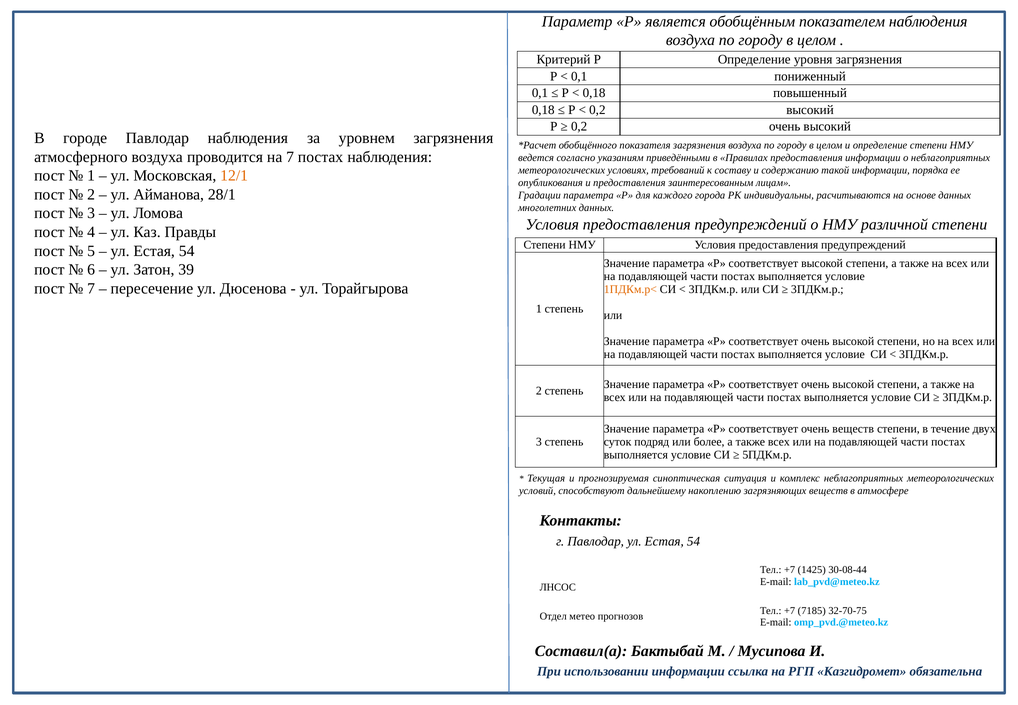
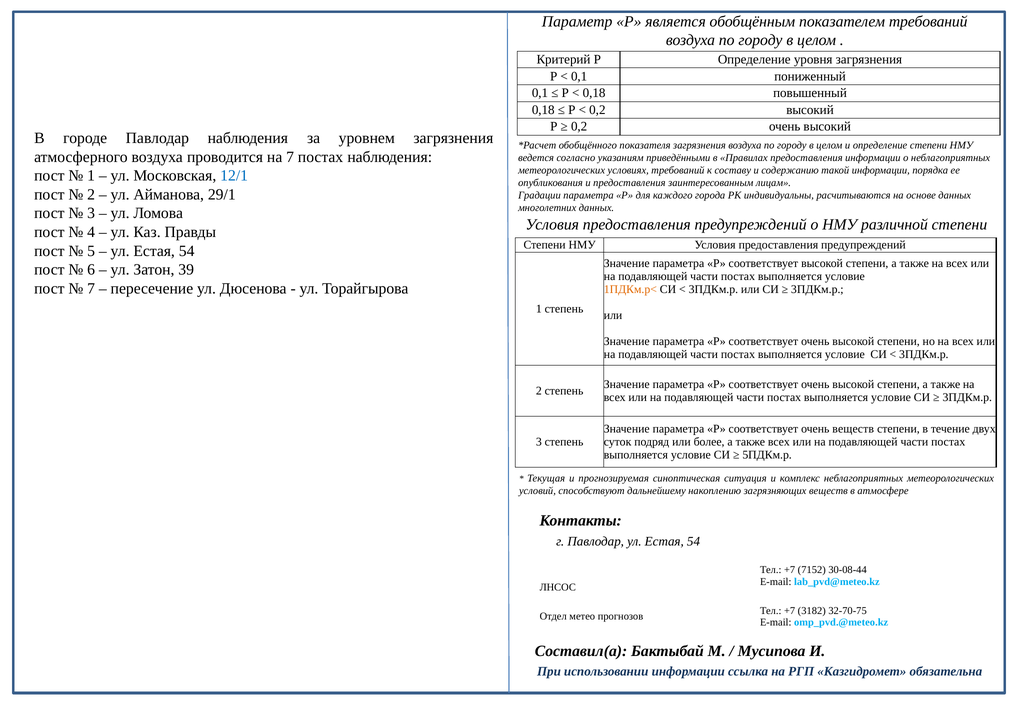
показателем наблюдения: наблюдения -> требований (928, 21)
12/1 colour: orange -> blue (234, 176)
28/1: 28/1 -> 29/1 (222, 194)
1425: 1425 -> 7152 (812, 570)
7185: 7185 -> 3182 (812, 611)
